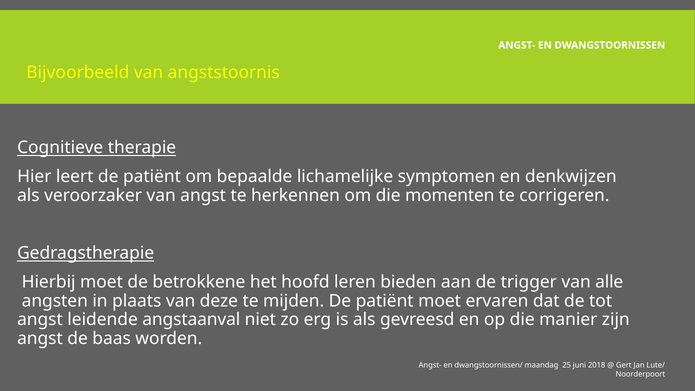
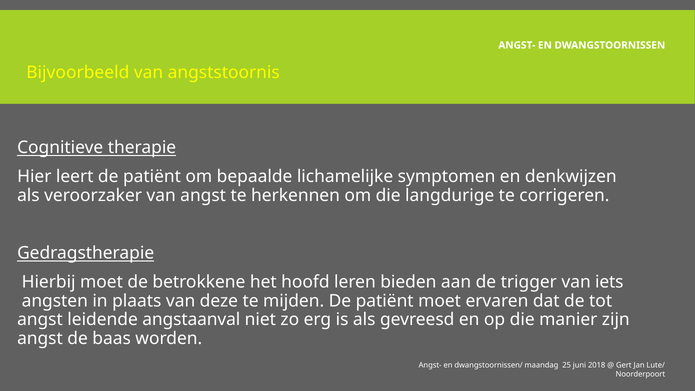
momenten: momenten -> langdurige (450, 195)
alle: alle -> iets (609, 282)
